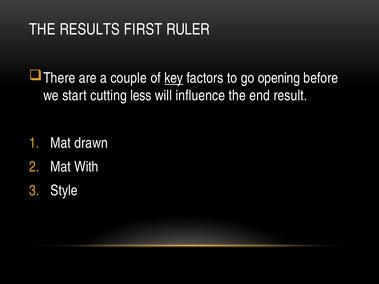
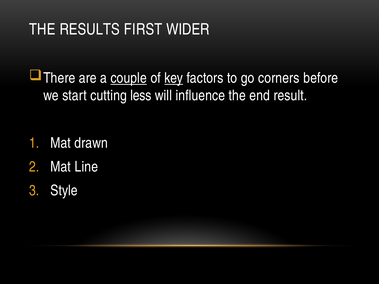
RULER: RULER -> WIDER (188, 30)
couple underline: none -> present (129, 78)
opening: opening -> corners (279, 78)
With: With -> Line (86, 167)
